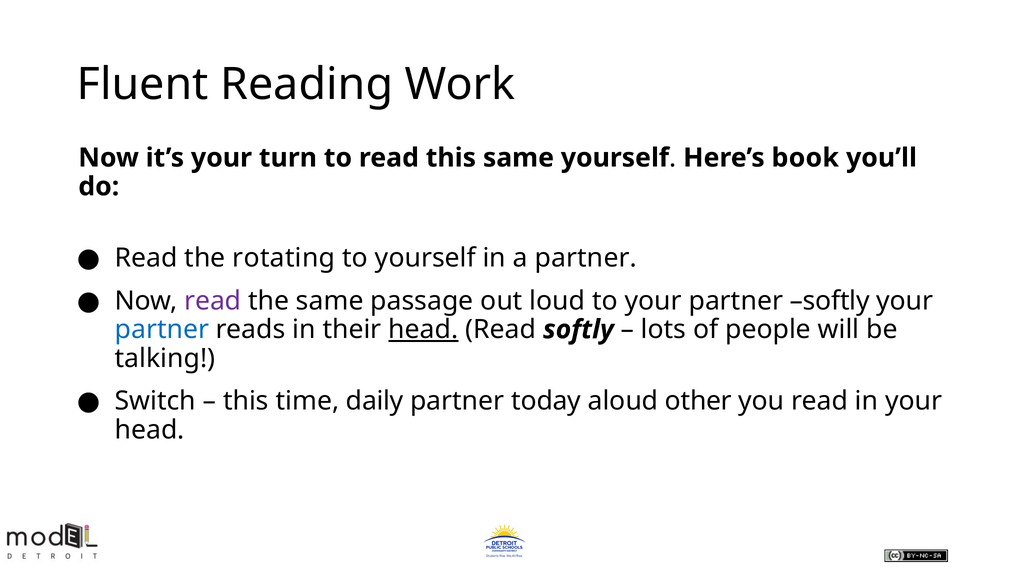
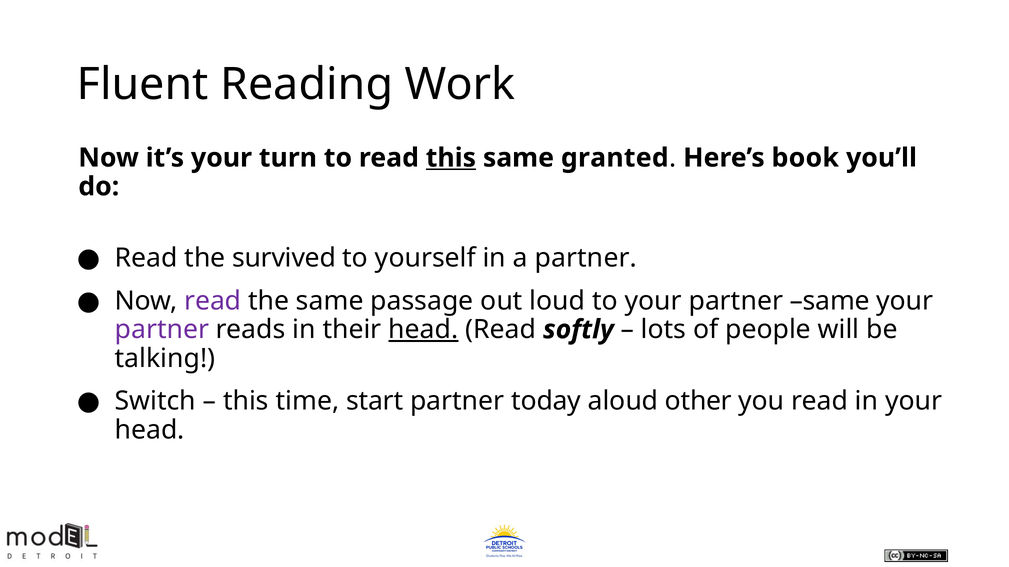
this underline: none -> present (451, 158)
same yourself: yourself -> granted (615, 158)
rotating: rotating -> survived (284, 258)
partner softly: softly -> same (830, 301)
partner colour: blue -> purple (162, 330)
daily: daily -> start (375, 401)
